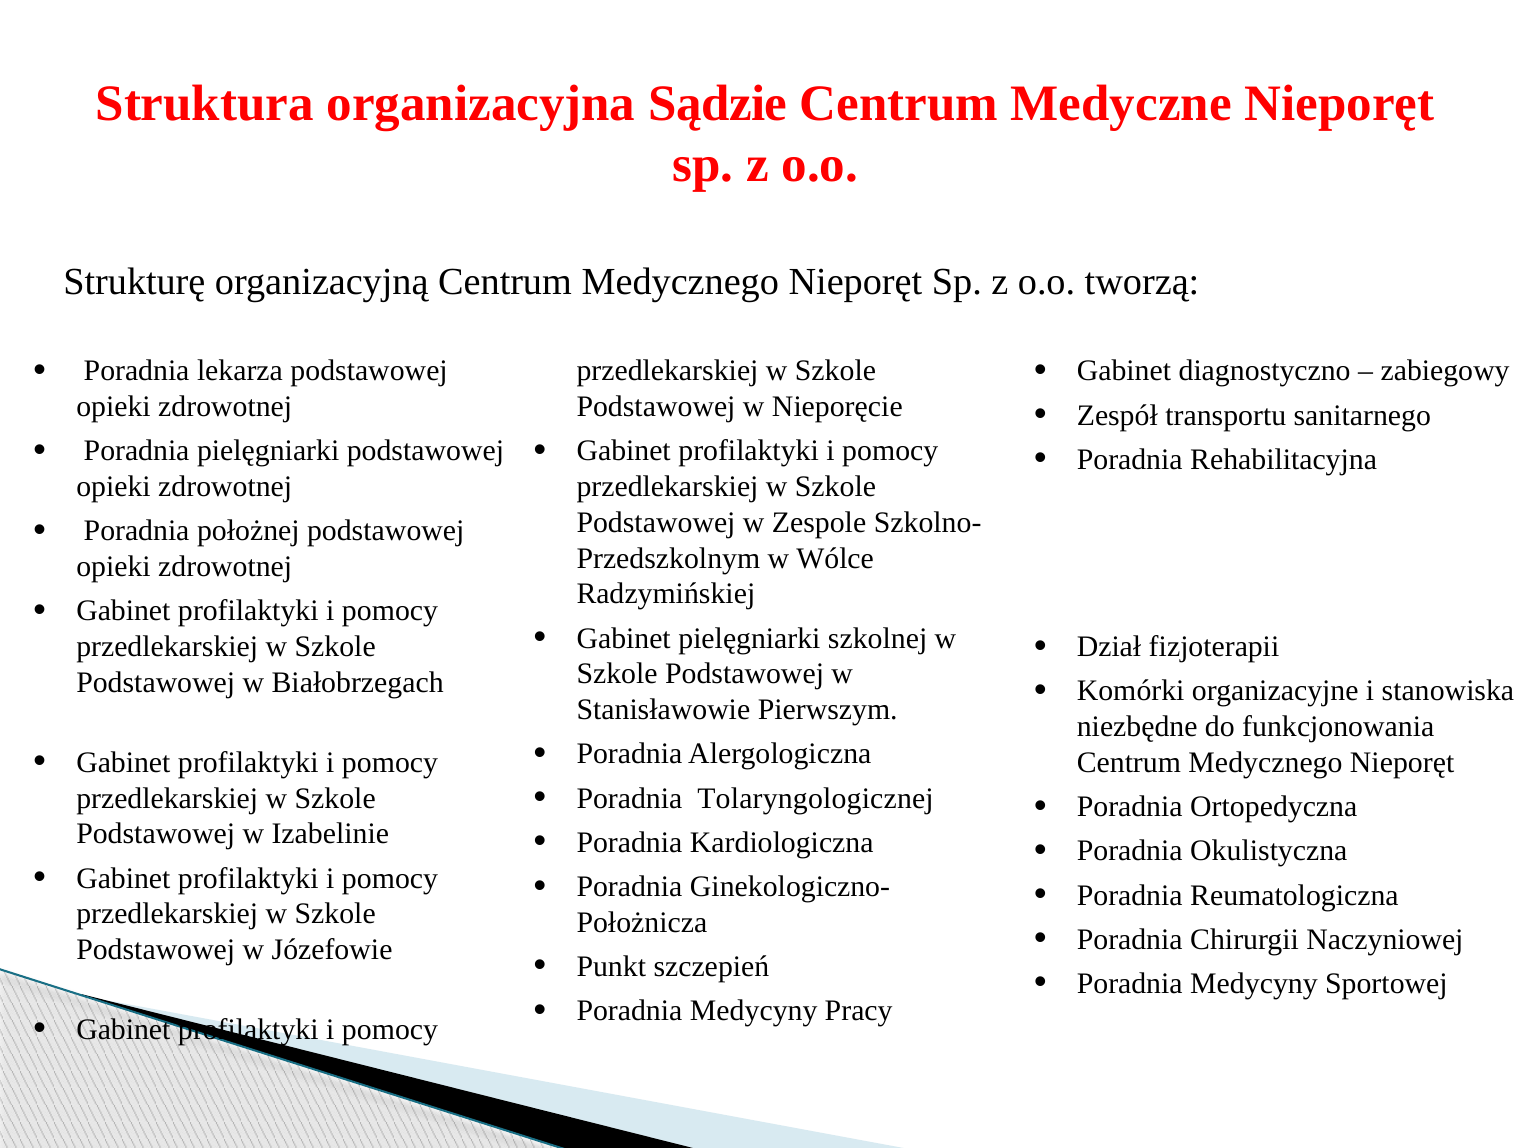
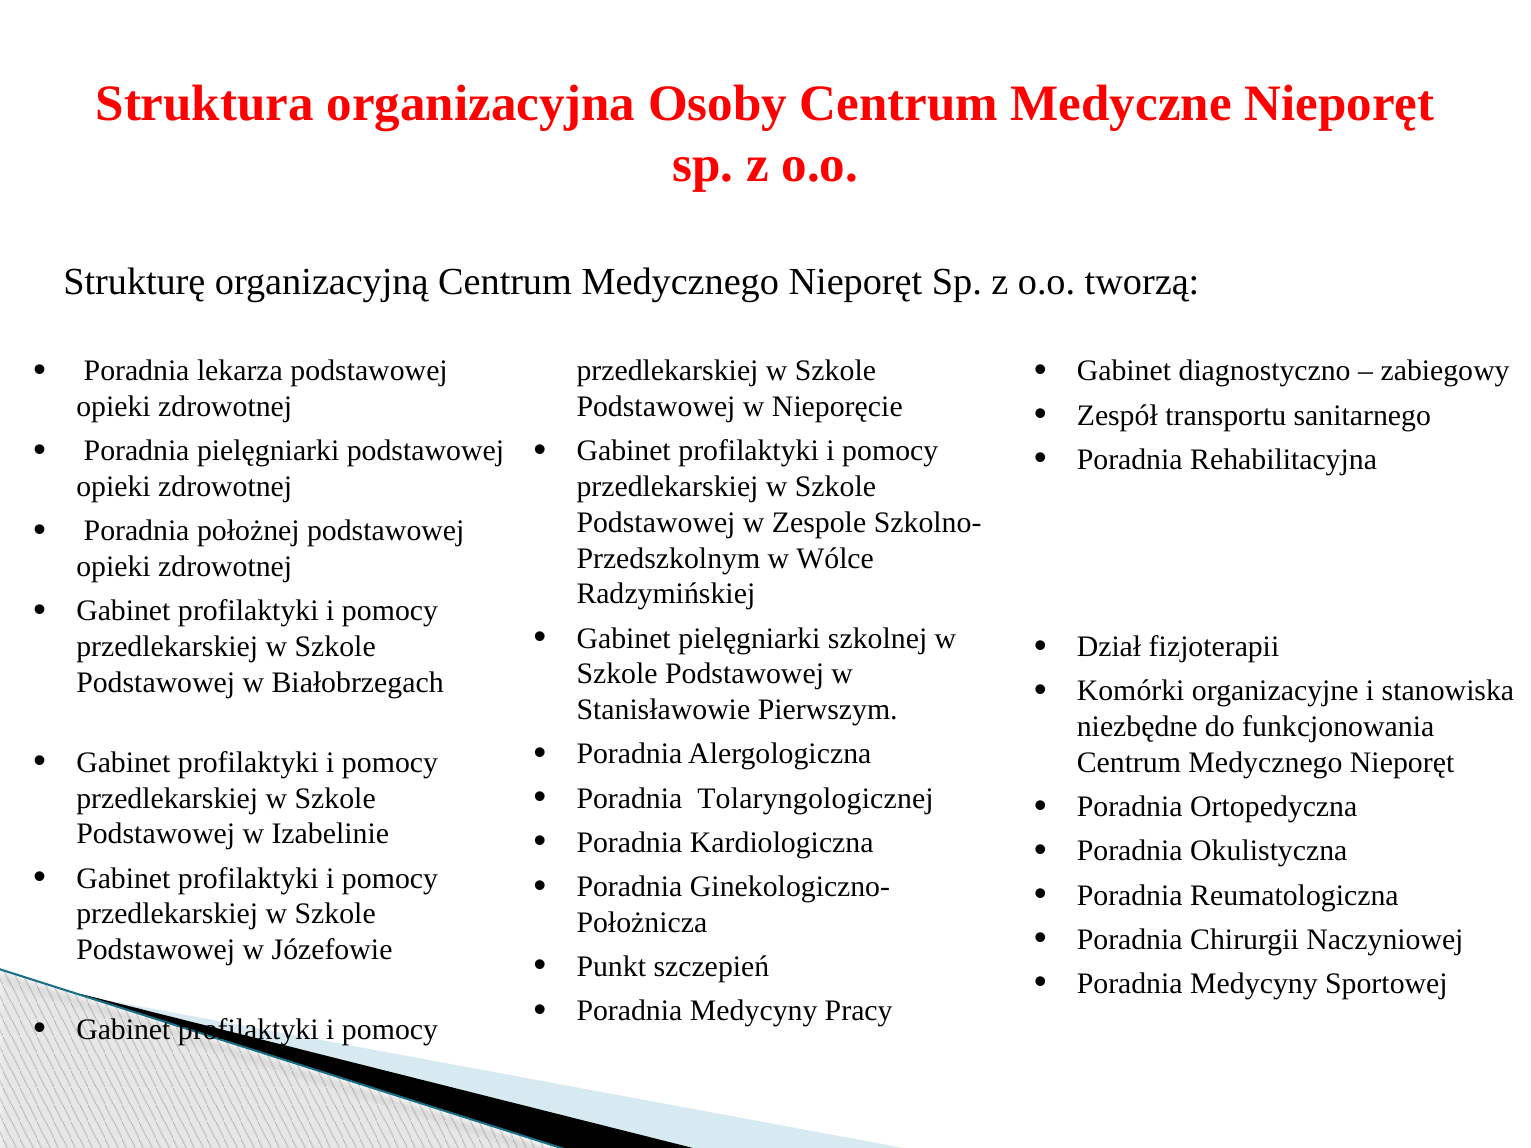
Sądzie: Sądzie -> Osoby (718, 104)
